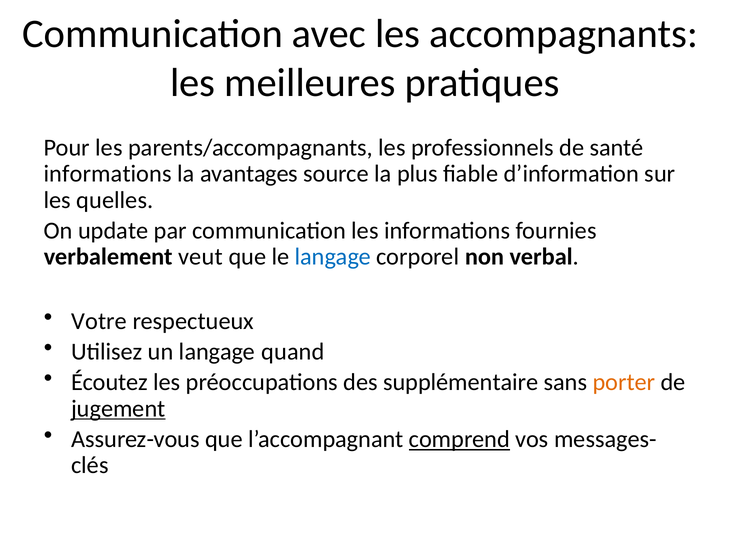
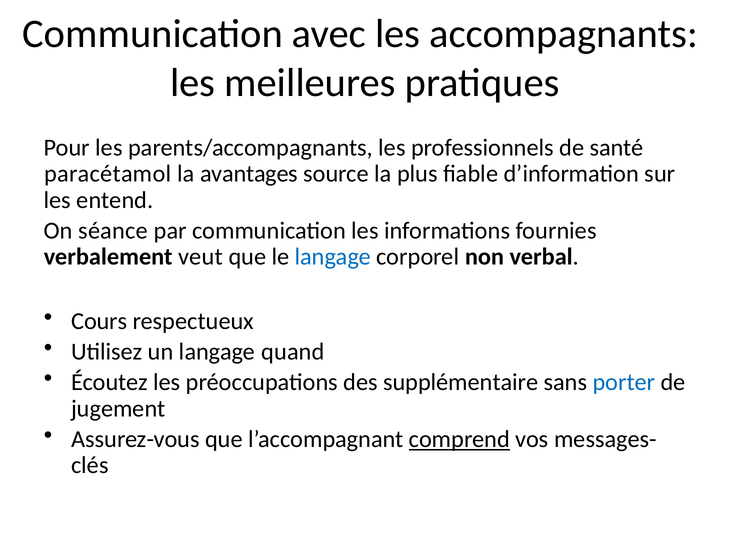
informations: informations -> paracétamol (108, 174)
quelles: quelles -> entend (115, 200)
update: update -> séance (113, 231)
Votre: Votre -> Cours (99, 321)
porter colour: orange -> blue (624, 383)
jugement underline: present -> none (118, 409)
